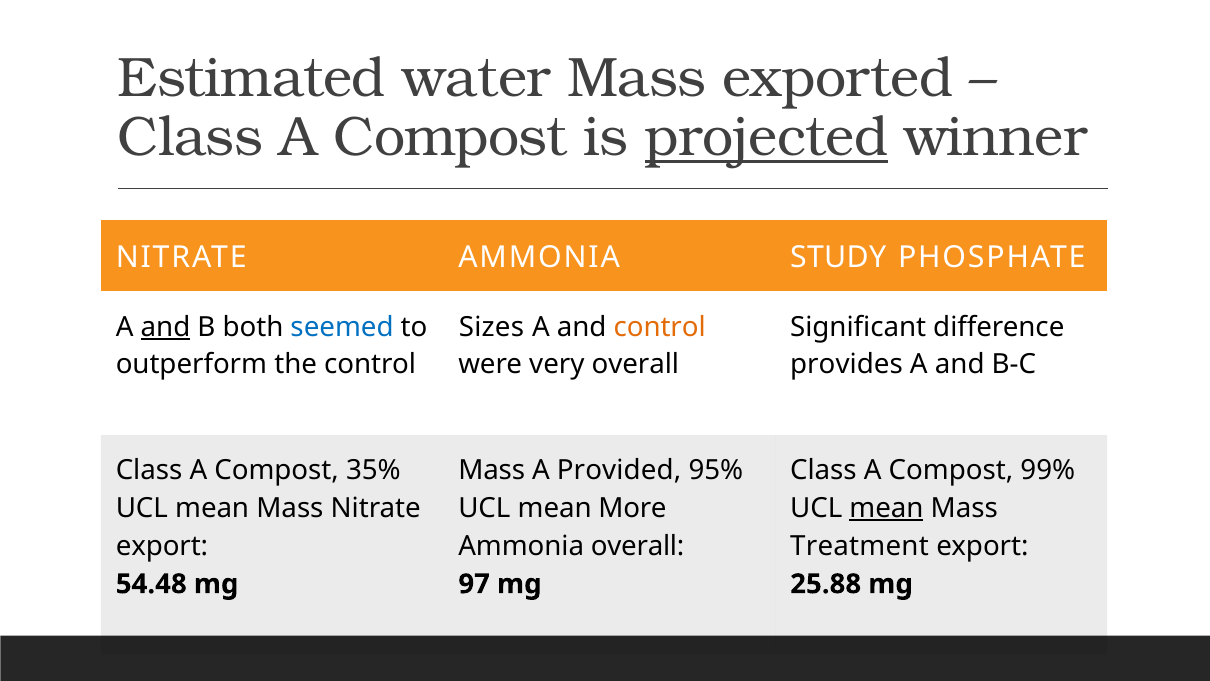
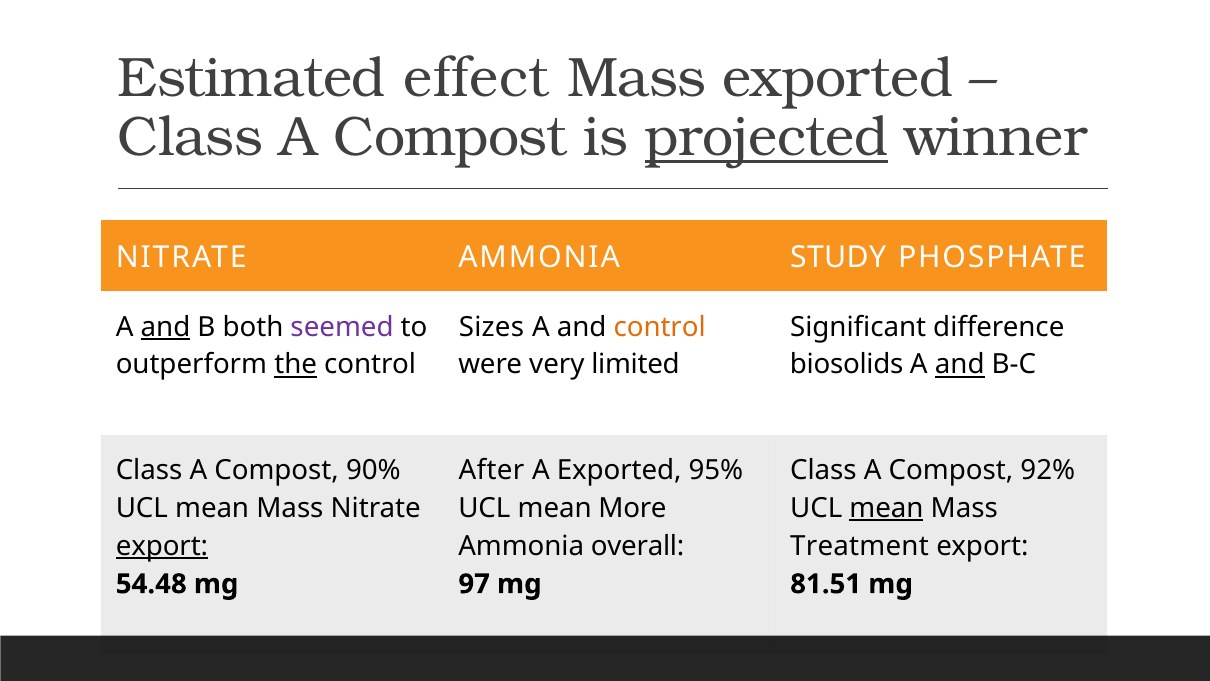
water: water -> effect (477, 78)
seemed colour: blue -> purple (342, 327)
the underline: none -> present (296, 365)
very overall: overall -> limited (636, 365)
provides: provides -> biosolids (847, 365)
and underline: none -> present (960, 365)
35%: 35% -> 90% (373, 470)
Mass: Mass -> After (491, 470)
A Provided: Provided -> Exported (619, 470)
99%: 99% -> 92% (1048, 470)
export underline: none -> present (162, 546)
25.88: 25.88 -> 81.51 (826, 584)
